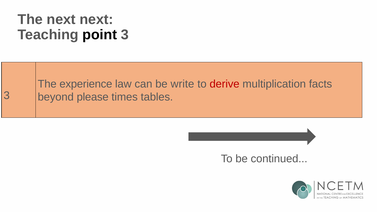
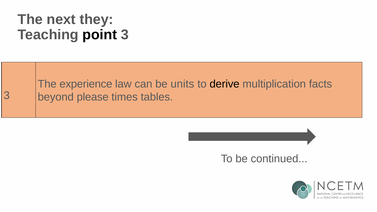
next next: next -> they (96, 19)
write: write -> units (182, 84)
derive colour: red -> black (225, 84)
